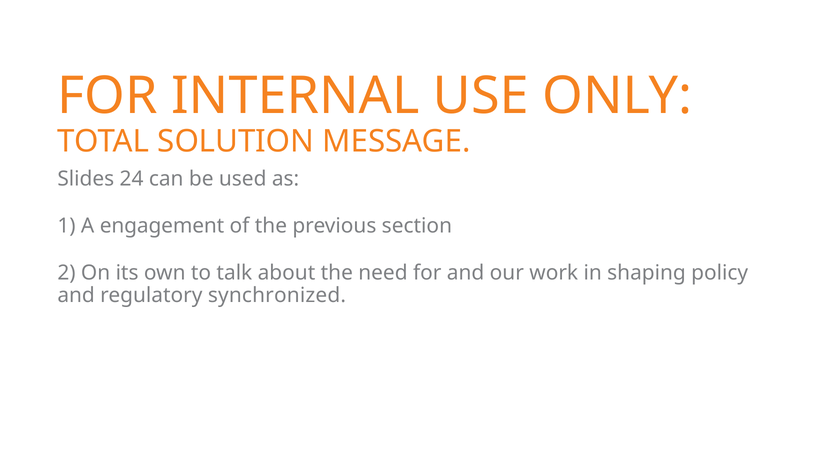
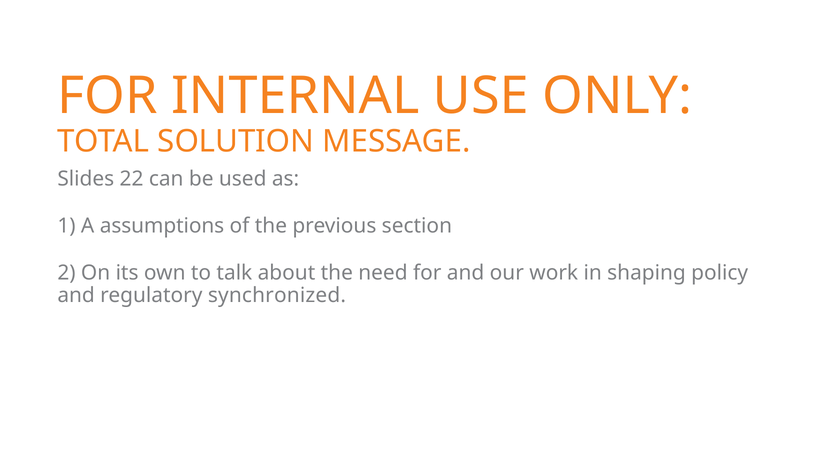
24: 24 -> 22 (132, 179)
engagement: engagement -> assumptions (162, 226)
